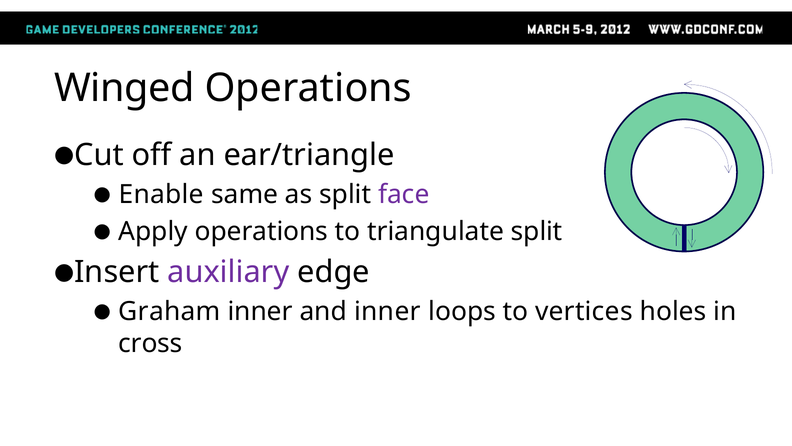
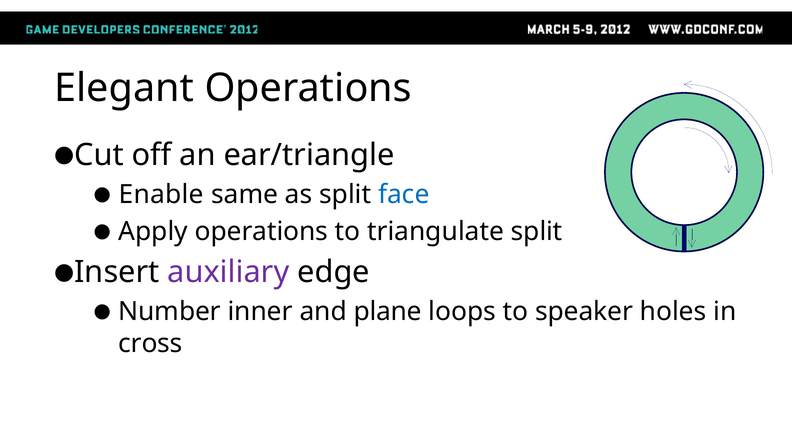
Winged: Winged -> Elegant (124, 88)
face colour: purple -> blue (404, 194)
Graham: Graham -> Number (170, 311)
and inner: inner -> plane (388, 311)
vertices: vertices -> speaker (584, 311)
